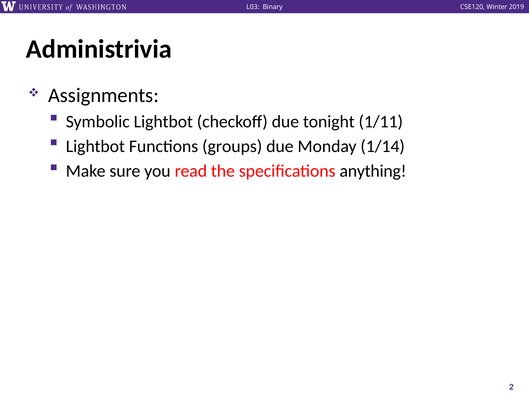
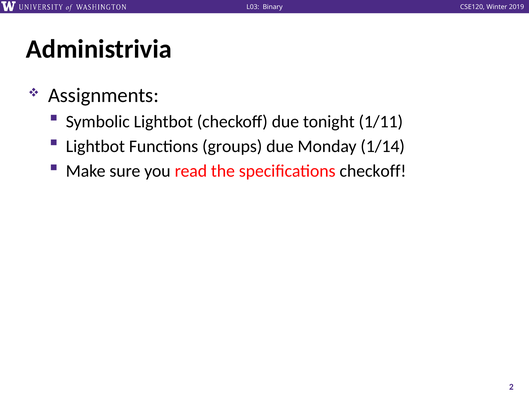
specifications anything: anything -> checkoff (373, 171)
